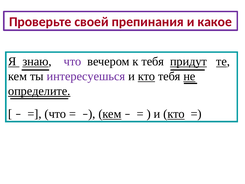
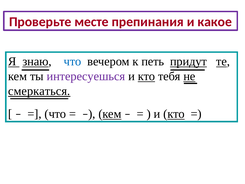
своей: своей -> месте (92, 22)
что colour: purple -> blue (72, 61)
к тебя: тебя -> петь (153, 61)
определите: определите -> смеркаться (39, 91)
